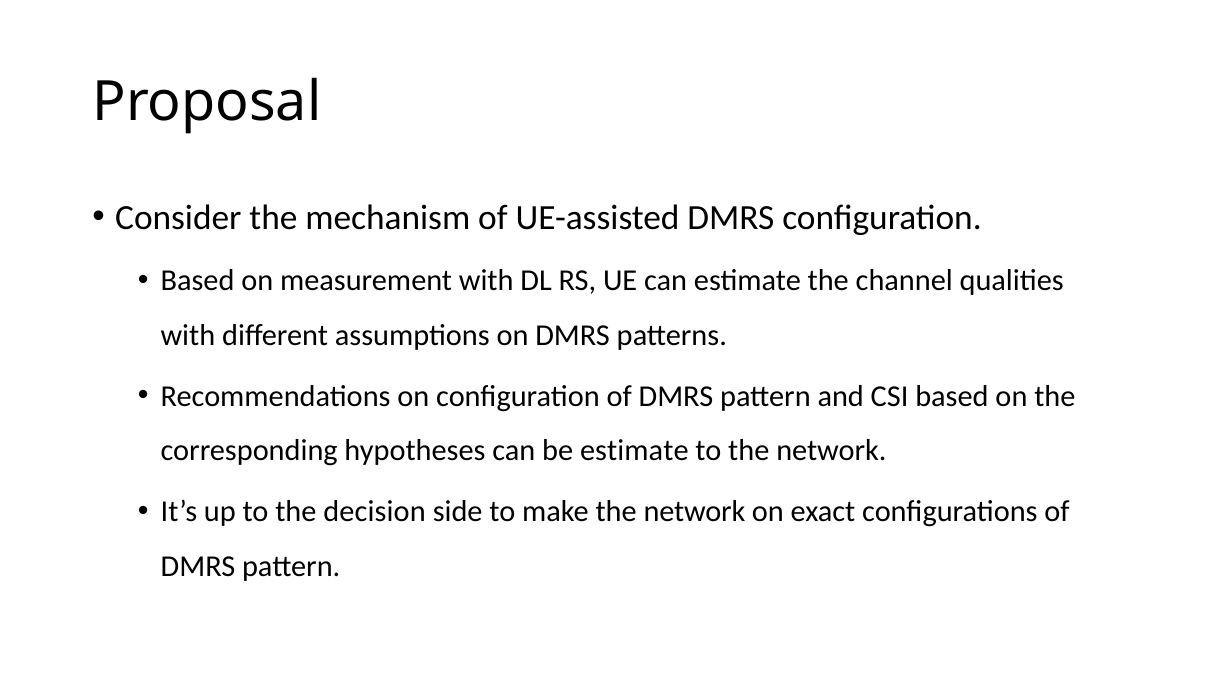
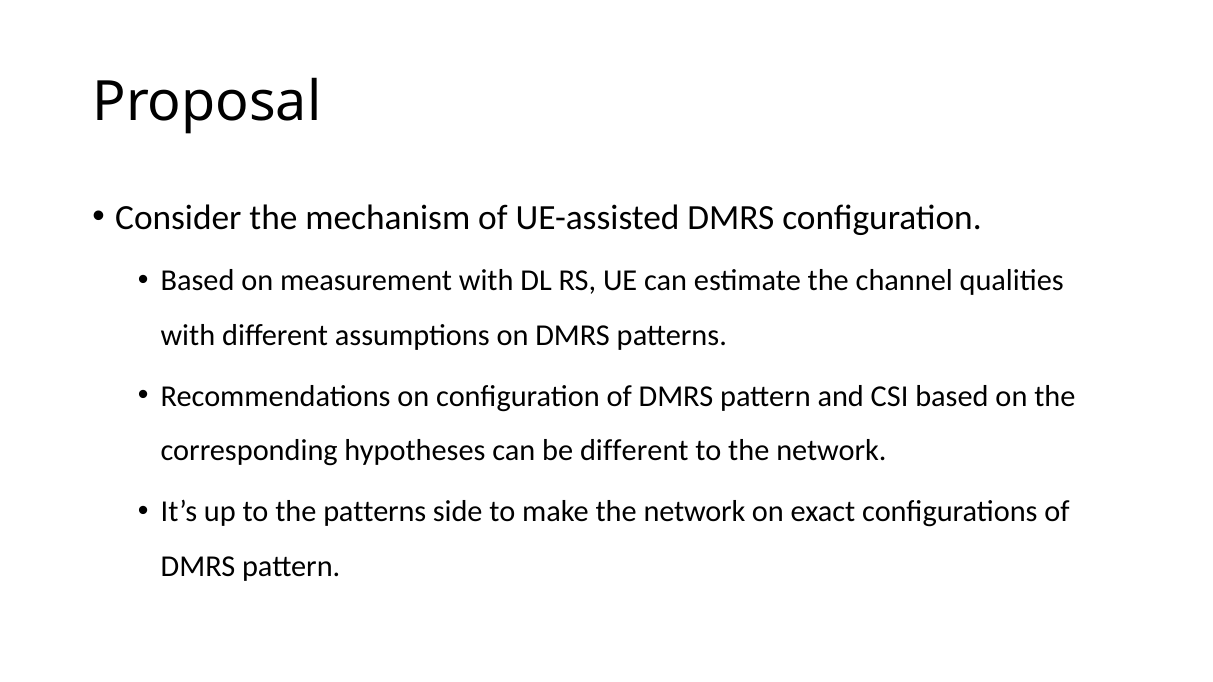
be estimate: estimate -> different (634, 451)
the decision: decision -> patterns (375, 512)
